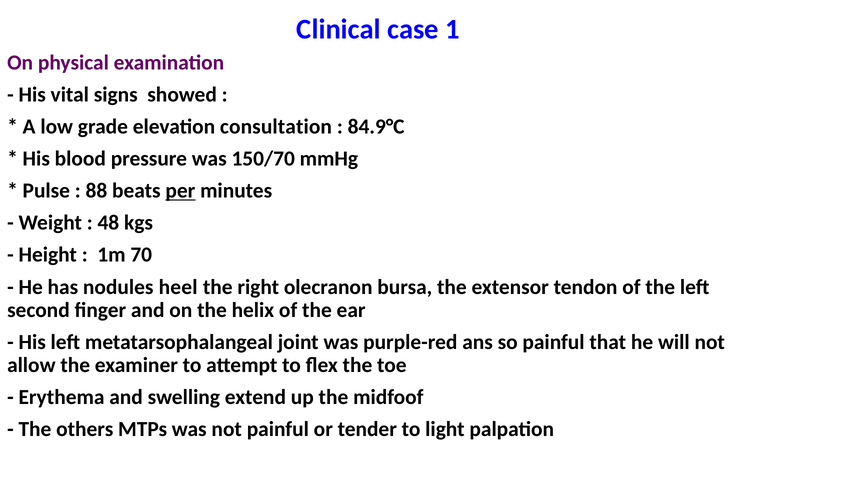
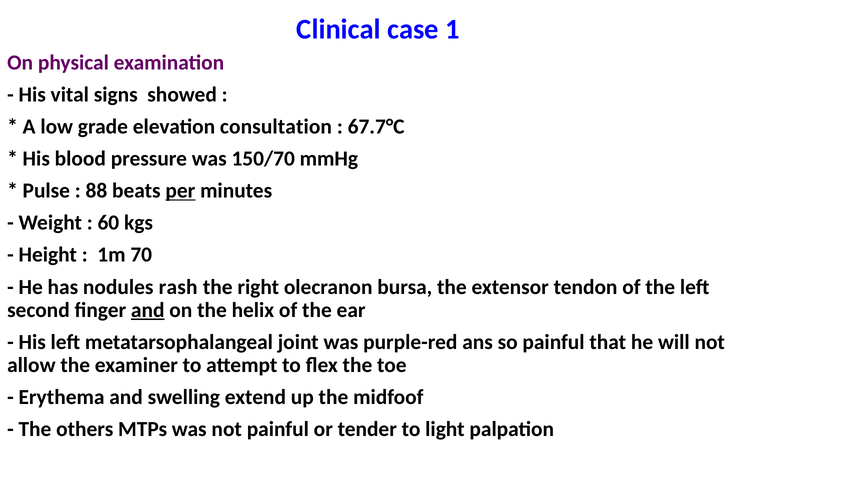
84.9°C: 84.9°C -> 67.7°C (376, 127)
48: 48 -> 60 (108, 223)
heel: heel -> rash (178, 287)
and underline: none -> present (148, 310)
